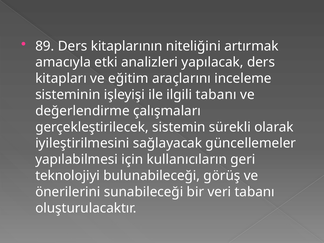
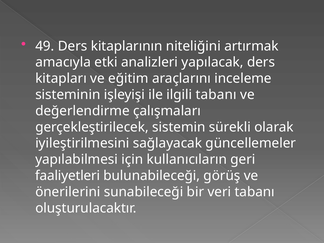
89: 89 -> 49 (45, 46)
teknolojiyi: teknolojiyi -> faaliyetleri (68, 176)
